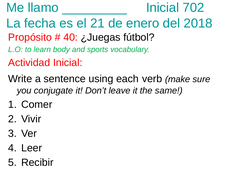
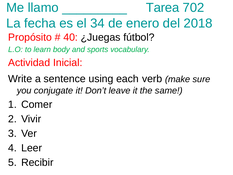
Inicial: Inicial -> Tarea (163, 8)
21: 21 -> 34 (97, 23)
